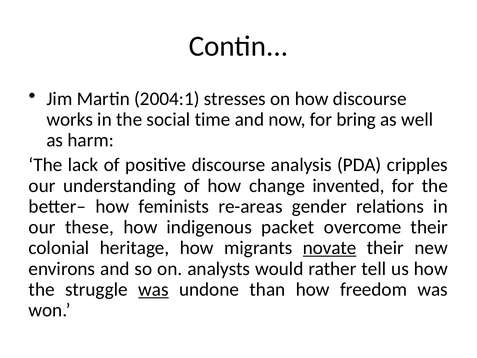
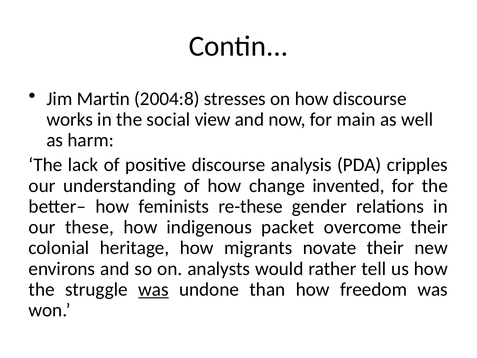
2004:1: 2004:1 -> 2004:8 (167, 99)
time: time -> view (213, 119)
bring: bring -> main (356, 119)
re-areas: re-areas -> re-these (251, 206)
novate underline: present -> none (330, 248)
